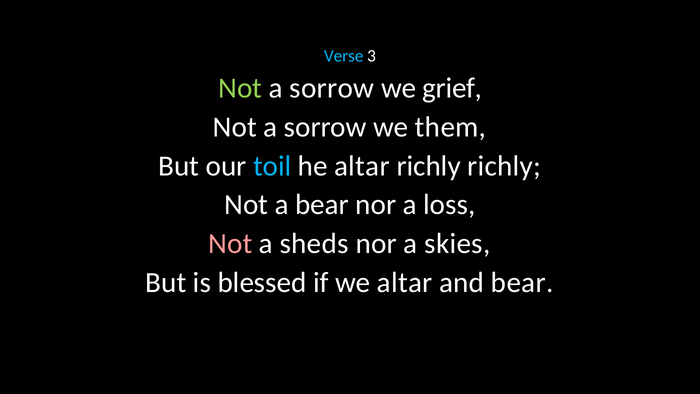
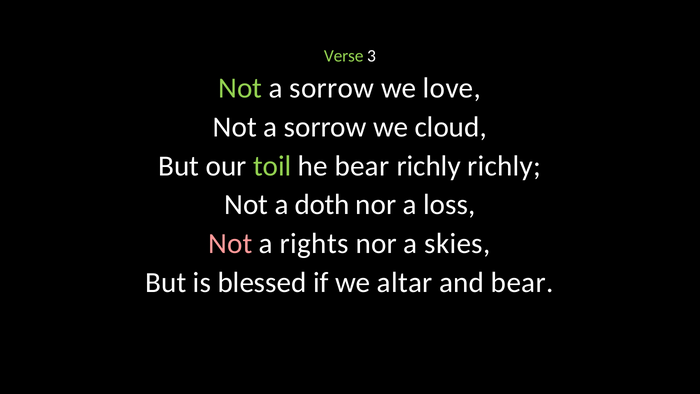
Verse colour: light blue -> light green (344, 56)
grief: grief -> love (452, 88)
them: them -> cloud (451, 127)
toil colour: light blue -> light green (272, 166)
he altar: altar -> bear (362, 166)
a bear: bear -> doth (322, 205)
sheds: sheds -> rights (314, 243)
